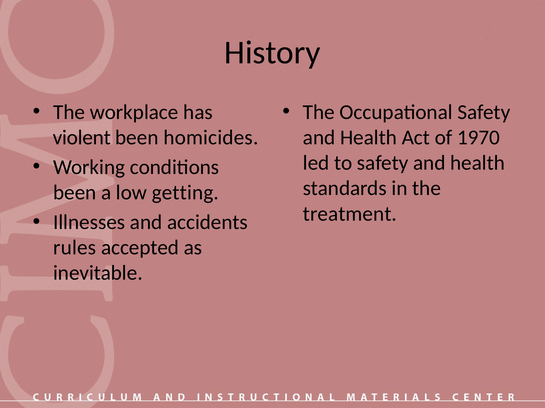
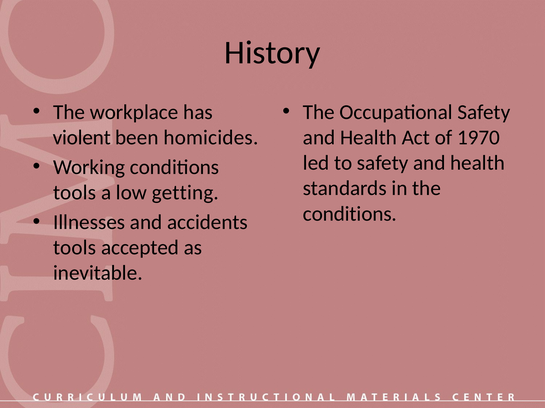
been: been -> tools (75, 193)
treatment: treatment -> conditions (350, 214)
rules: rules -> tools (75, 248)
